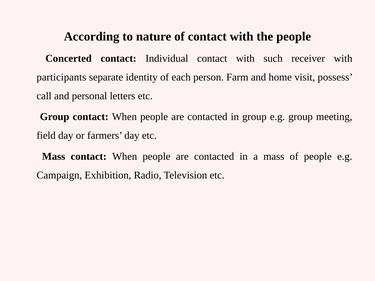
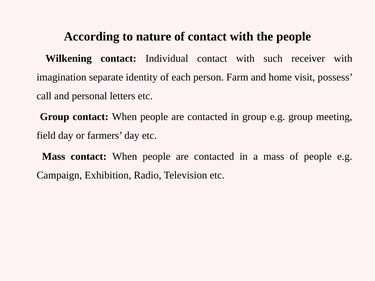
Concerted: Concerted -> Wilkening (69, 58)
participants: participants -> imagination (61, 77)
